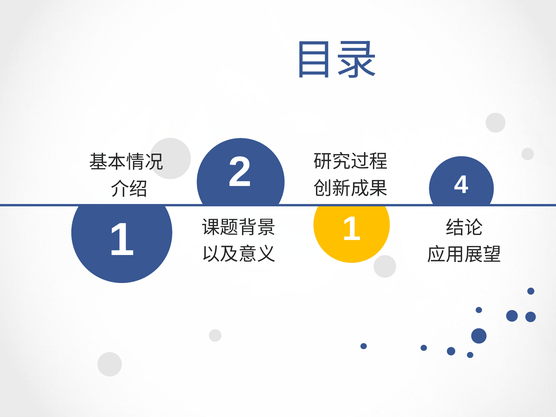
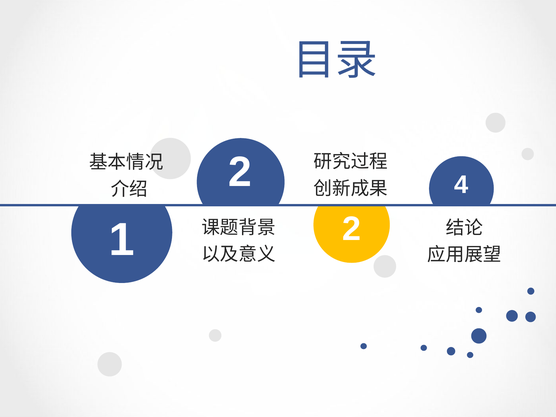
1 1: 1 -> 2 (352, 229)
